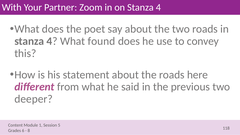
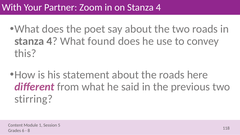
deeper: deeper -> stirring (34, 99)
